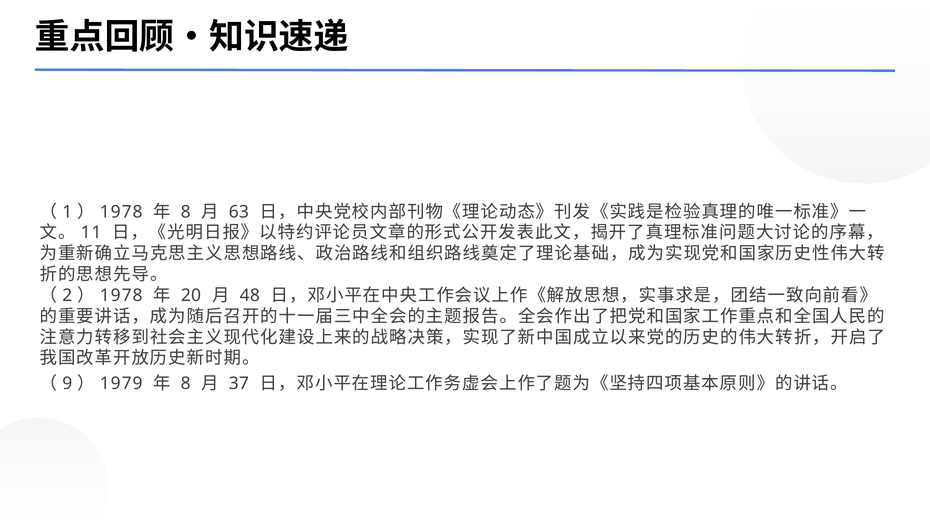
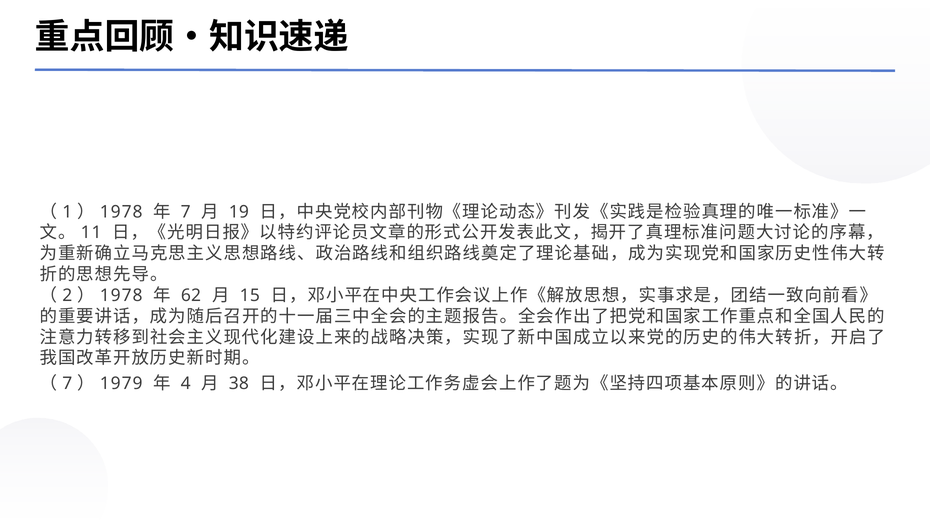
8: 8 -> 7 (186, 212)
63: 63 -> 19 (239, 212)
20: 20 -> 62 (191, 296)
48: 48 -> 15 (250, 296)
9: 9 -> 7 (67, 383)
8: 8 -> 4 (186, 383)
37: 37 -> 38 (239, 383)
